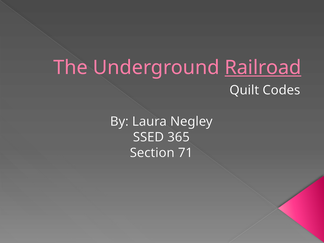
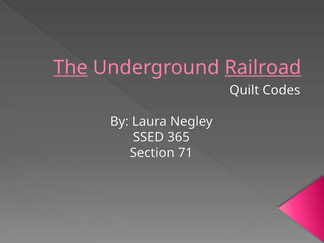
The underline: none -> present (71, 67)
